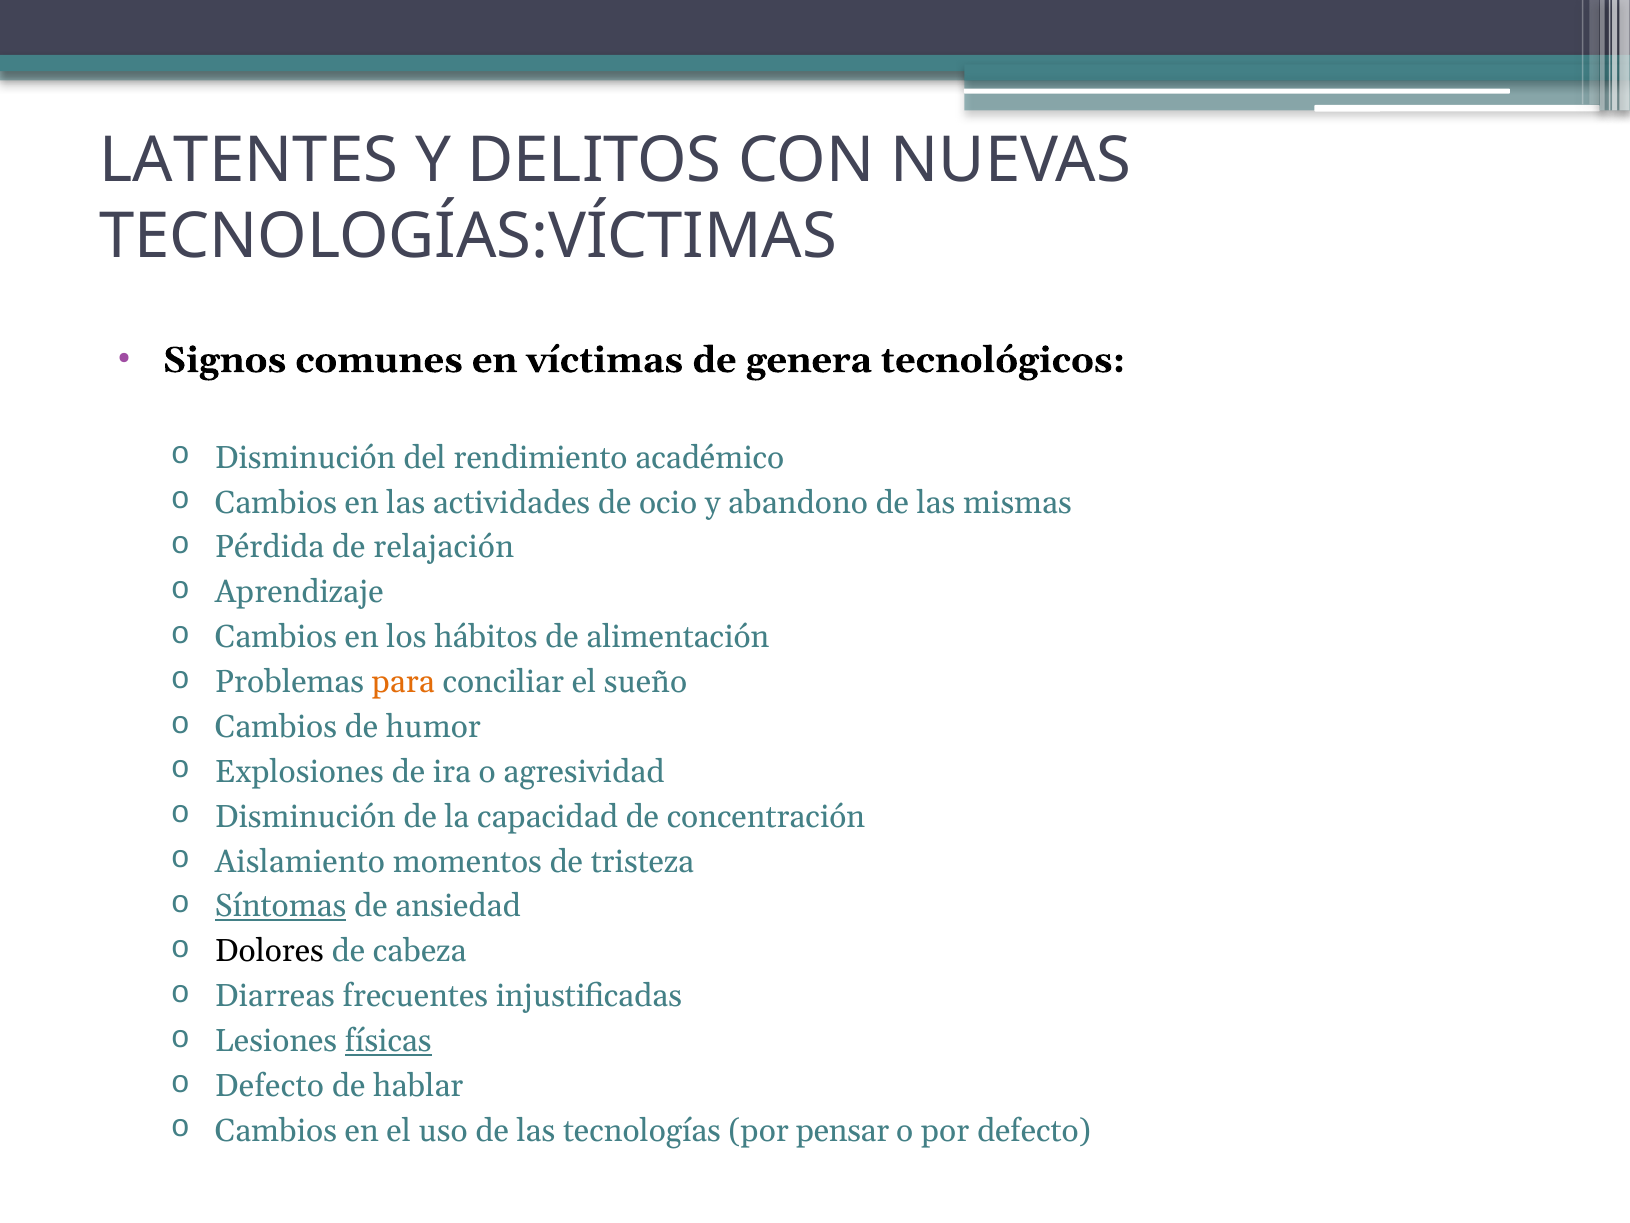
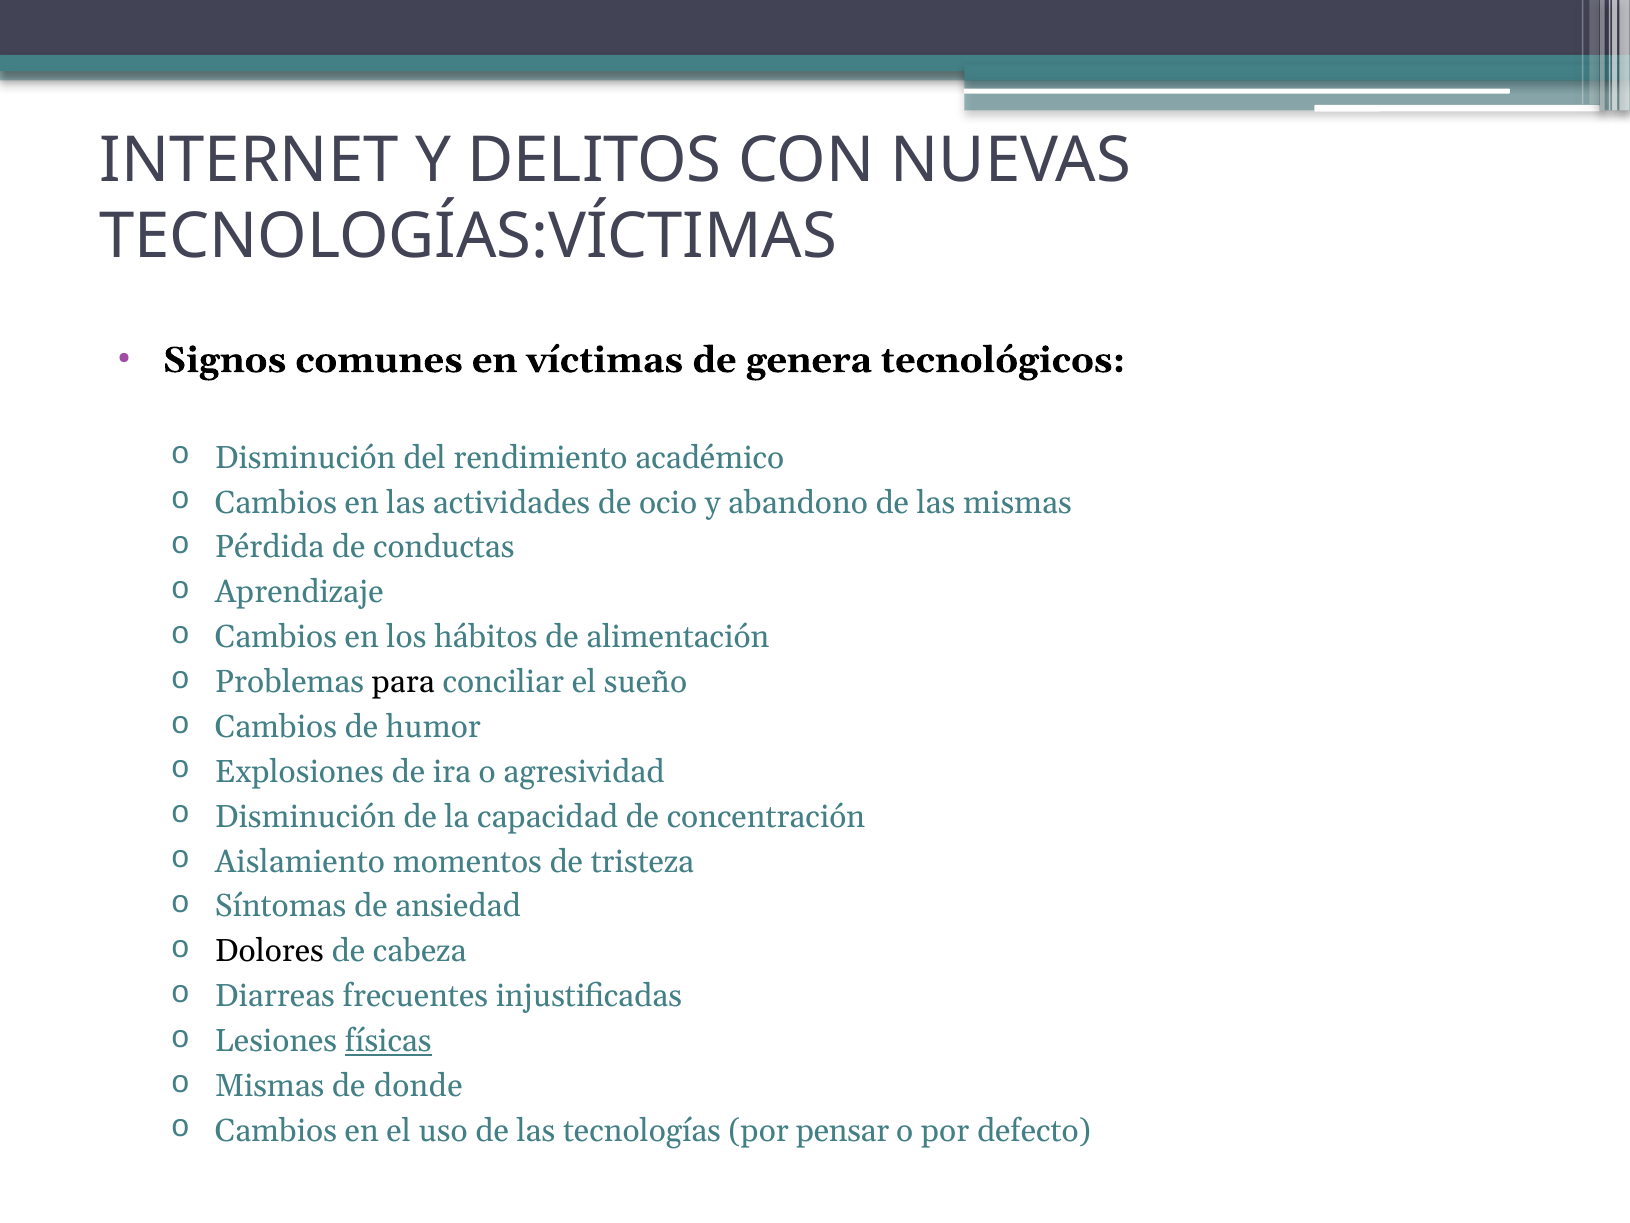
LATENTES: LATENTES -> INTERNET (249, 160)
relajación: relajación -> conductas (444, 547)
para colour: orange -> black (403, 682)
Síntomas underline: present -> none (281, 906)
o Defecto: Defecto -> Mismas (270, 1085)
hablar: hablar -> donde (418, 1085)
